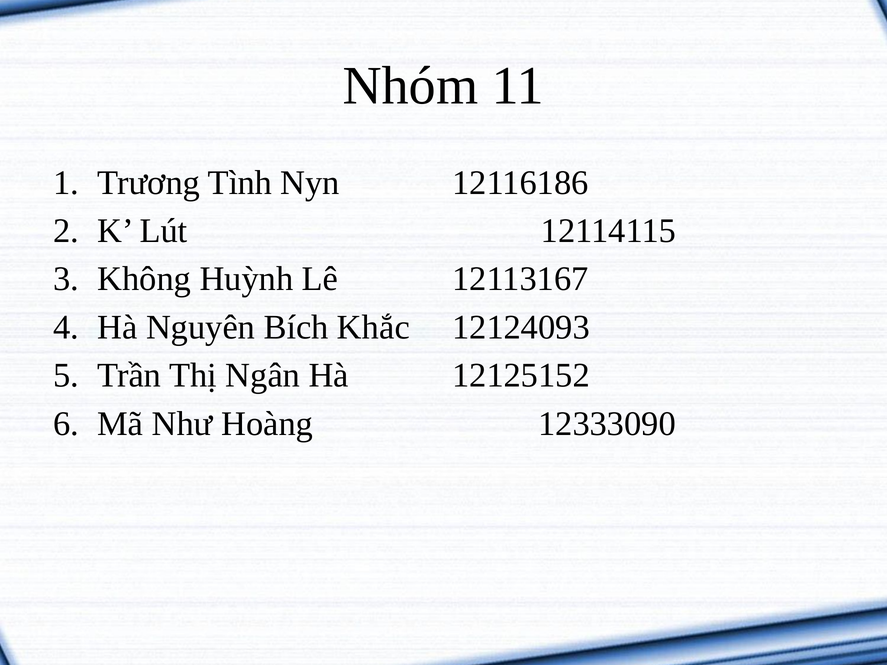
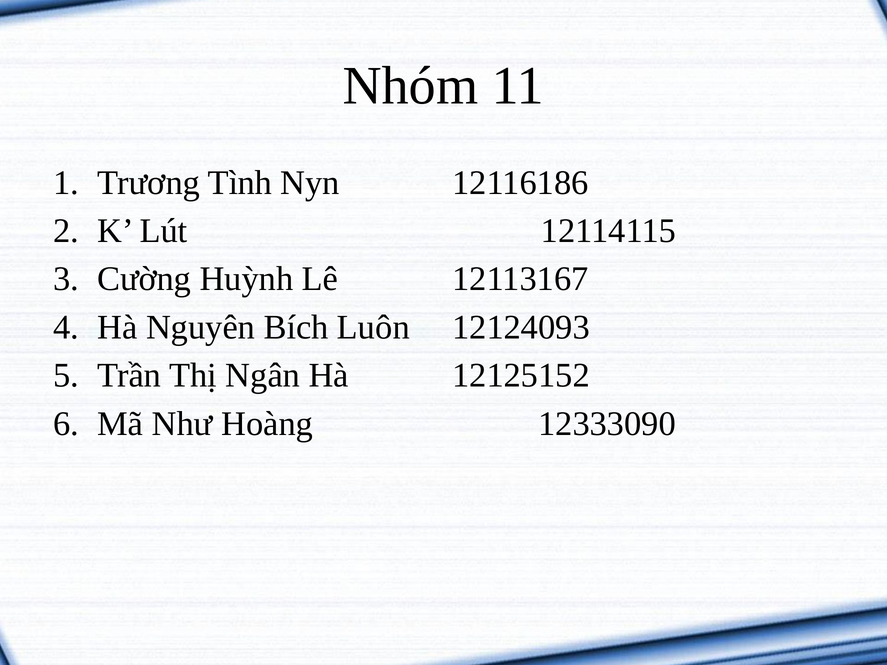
Không: Không -> Cường (144, 279)
Khắc: Khắc -> Luôn (373, 327)
